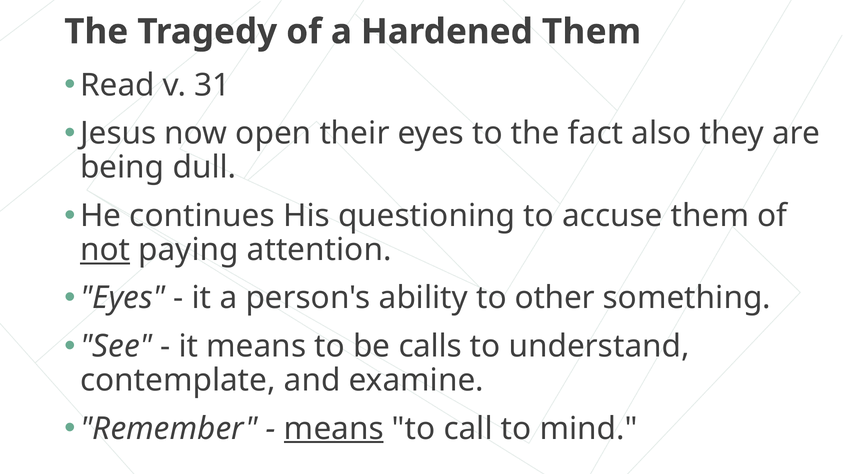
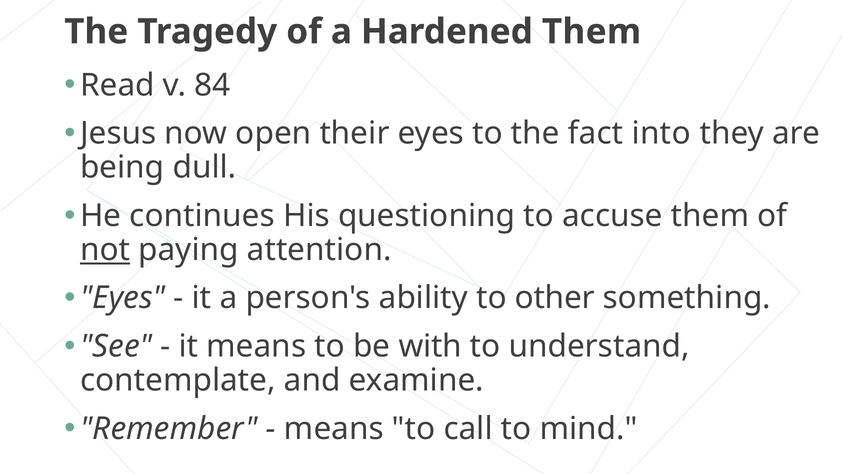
31: 31 -> 84 (212, 85)
also: also -> into (661, 133)
calls: calls -> with (430, 346)
means underline: present -> none (334, 429)
